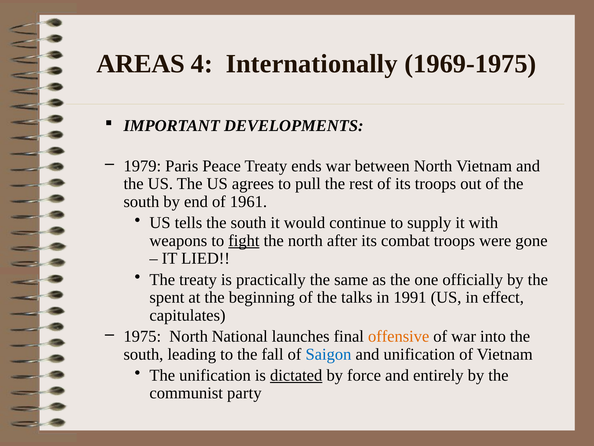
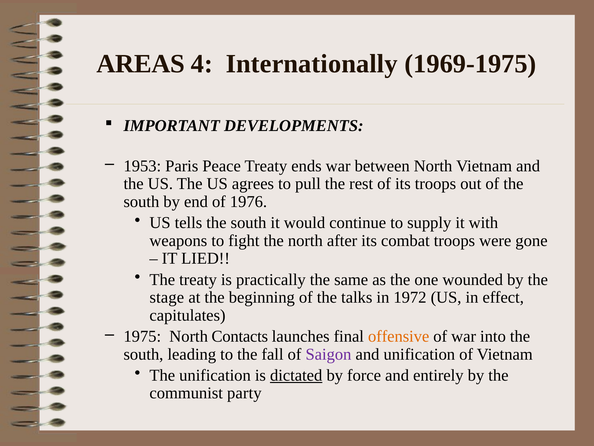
1979: 1979 -> 1953 (142, 166)
1961: 1961 -> 1976 (248, 201)
fight underline: present -> none (244, 240)
officially: officially -> wounded (473, 279)
spent: spent -> stage (167, 297)
1991: 1991 -> 1972 (410, 297)
National: National -> Contacts (240, 336)
Saigon colour: blue -> purple (328, 354)
